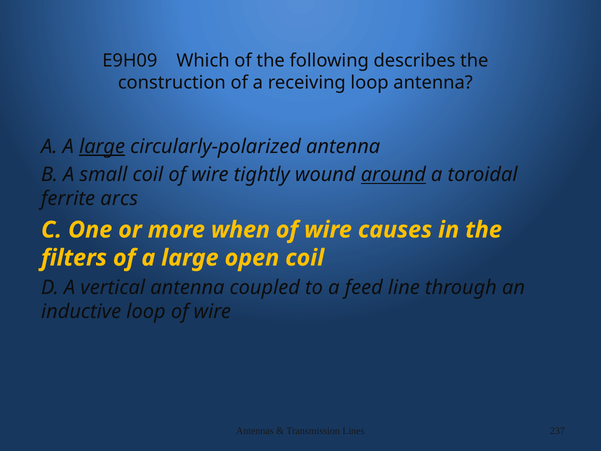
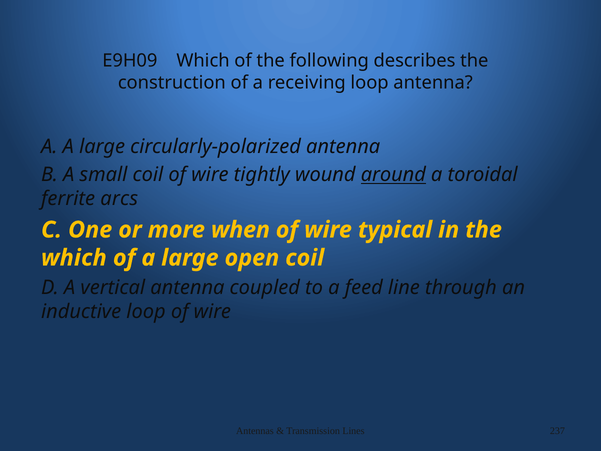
large underline: present -> none (102, 147)
causes: causes -> typical (395, 230)
filters: filters -> which (74, 258)
